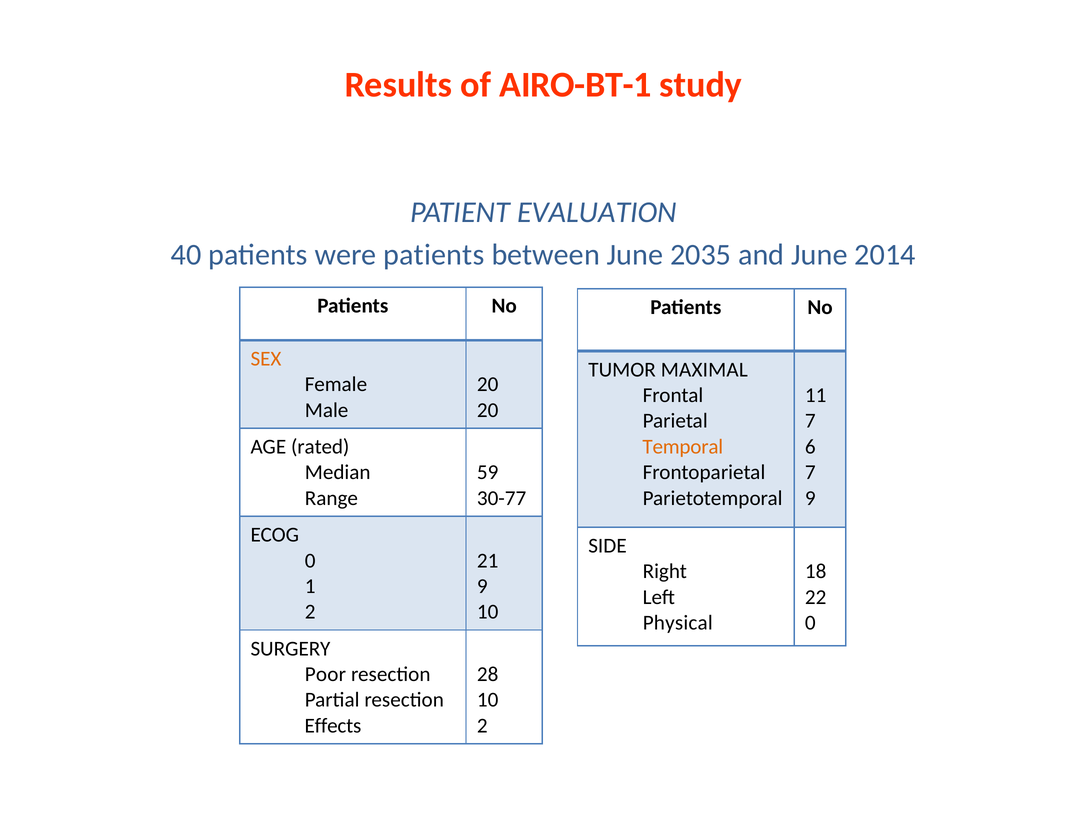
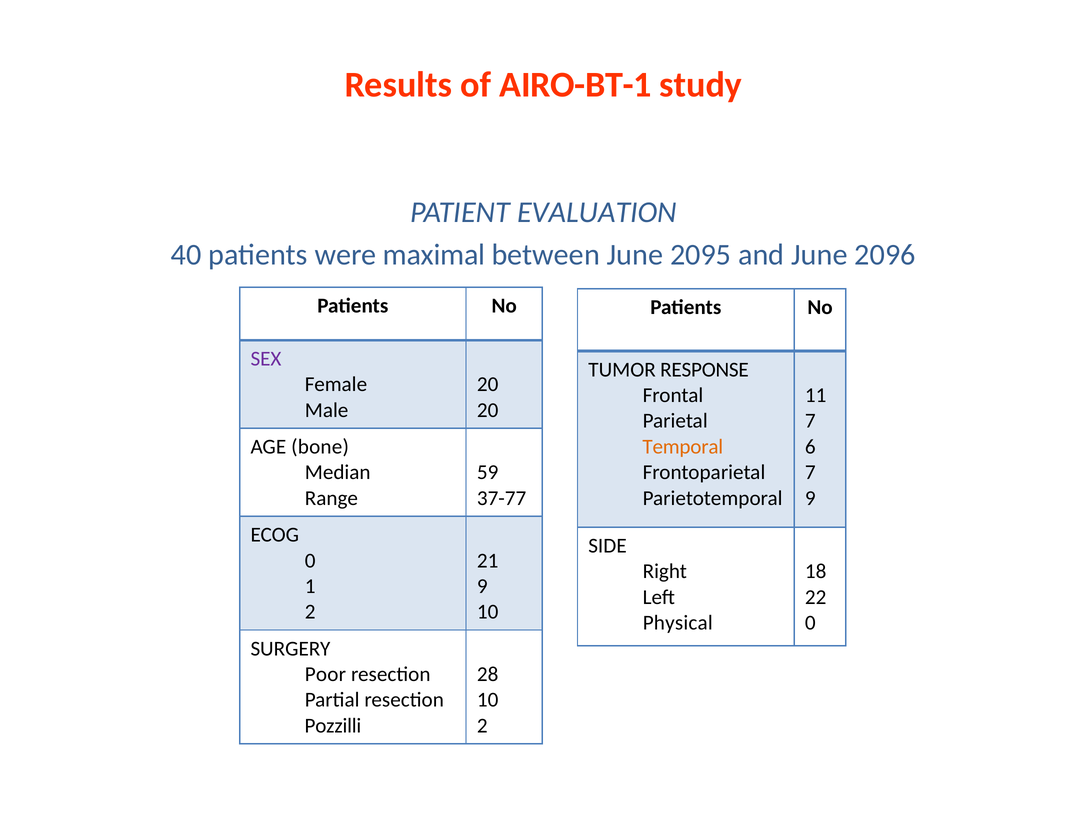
were patients: patients -> maximal (434, 255)
2035: 2035 -> 2095 (701, 255)
2014: 2014 -> 2096 (885, 255)
SEX colour: orange -> purple (266, 359)
MAXIMAL: MAXIMAL -> RESPONSE (705, 370)
rated: rated -> bone (320, 447)
30-77: 30-77 -> 37-77 (502, 498)
Effects: Effects -> Pozzilli (333, 726)
